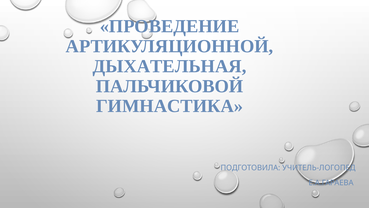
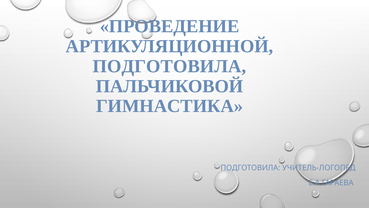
ДЫХАТЕЛЬНАЯ: ДЫХАТЕЛЬНАЯ -> ПОДГОТОВИЛА (169, 66)
